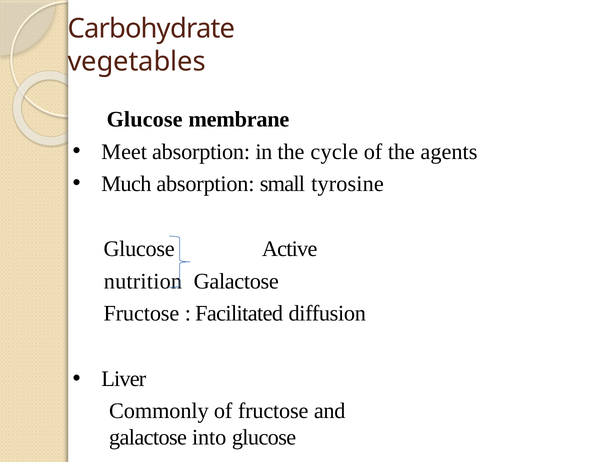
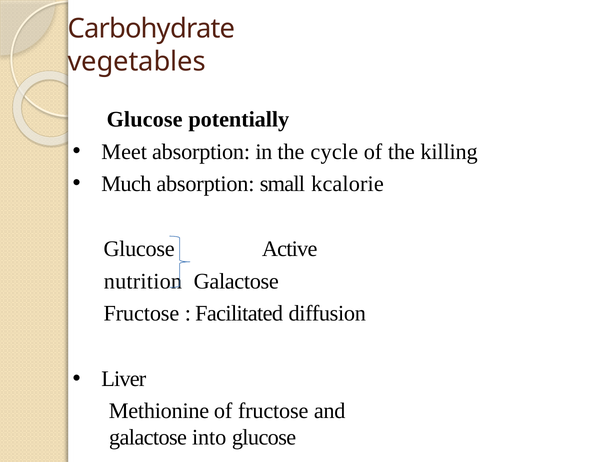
membrane: membrane -> potentially (239, 120)
agents: agents -> killing (449, 152)
tyrosine: tyrosine -> kcalorie (347, 184)
Commonly: Commonly -> Methionine (159, 411)
